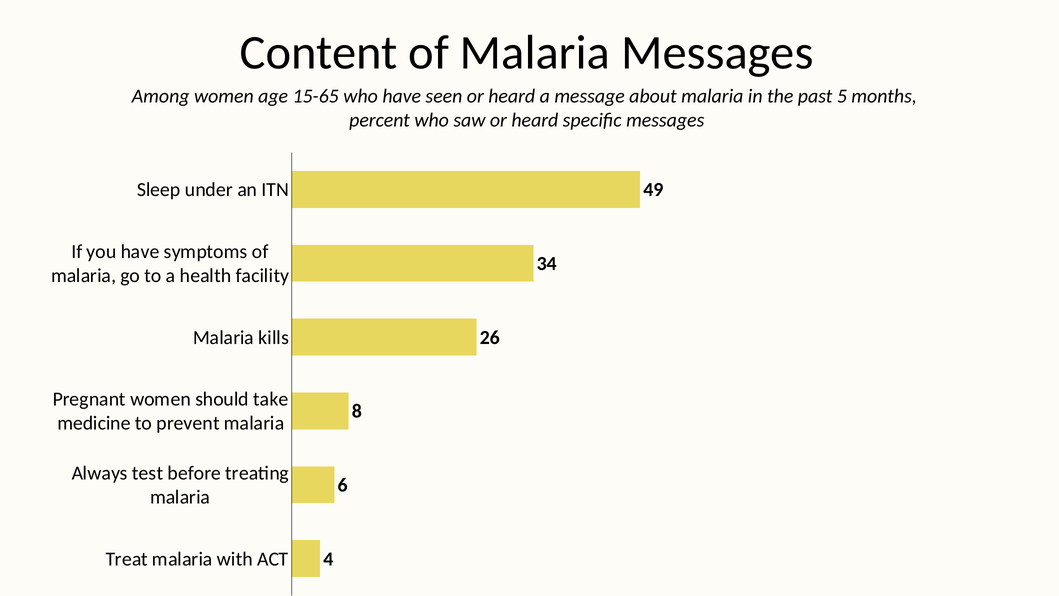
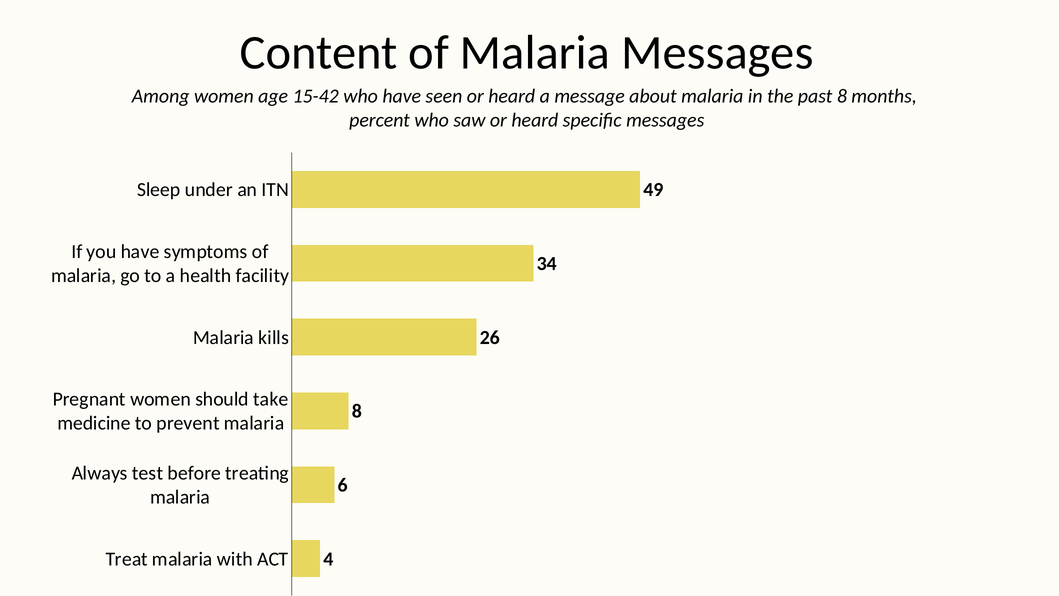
15-65: 15-65 -> 15-42 (316, 96)
past 5: 5 -> 8 (842, 96)
